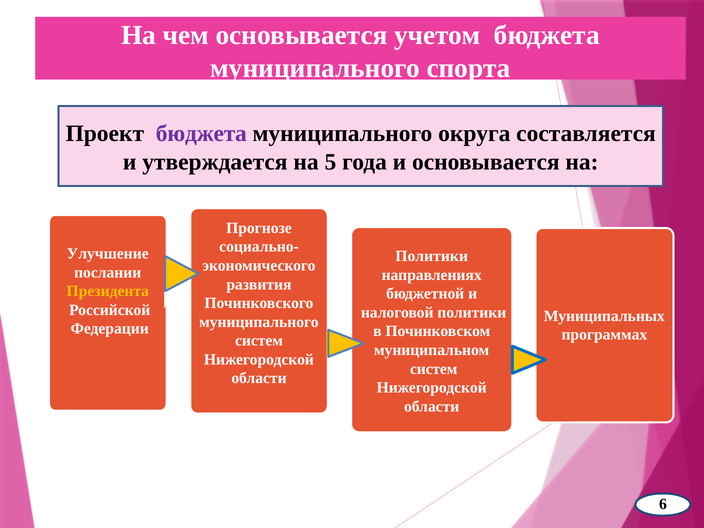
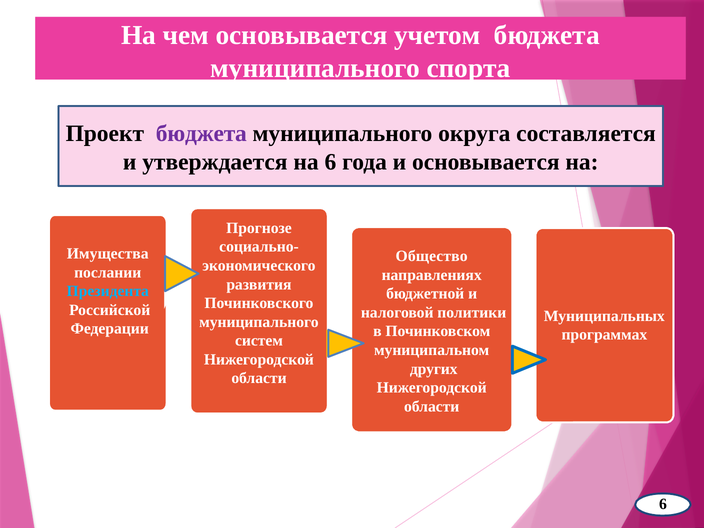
утверждается на 5: 5 -> 6 (330, 162)
Улучшение: Улучшение -> Имущества (108, 254)
Политики: Политики -> Общество (432, 256)
Президента colour: yellow -> light blue (108, 291)
систем: систем -> других (434, 369)
